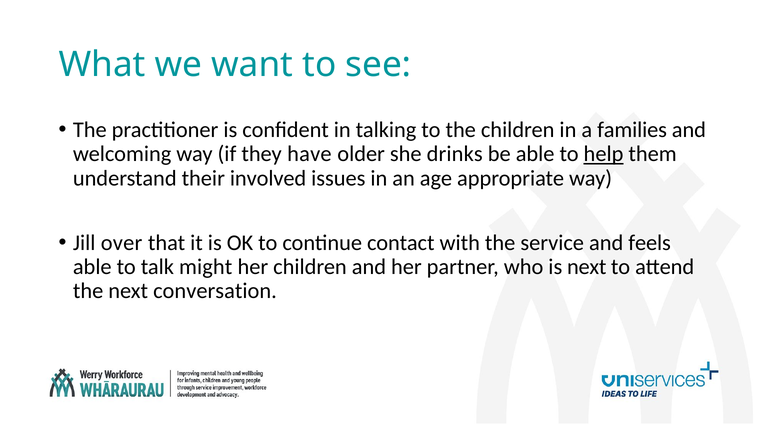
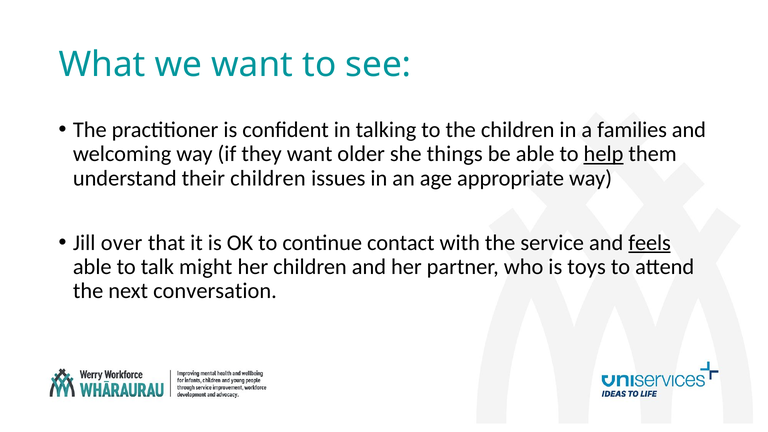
they have: have -> want (310, 154)
drinks: drinks -> things (455, 154)
their involved: involved -> children (268, 178)
feels underline: none -> present (650, 243)
is next: next -> toys (587, 267)
